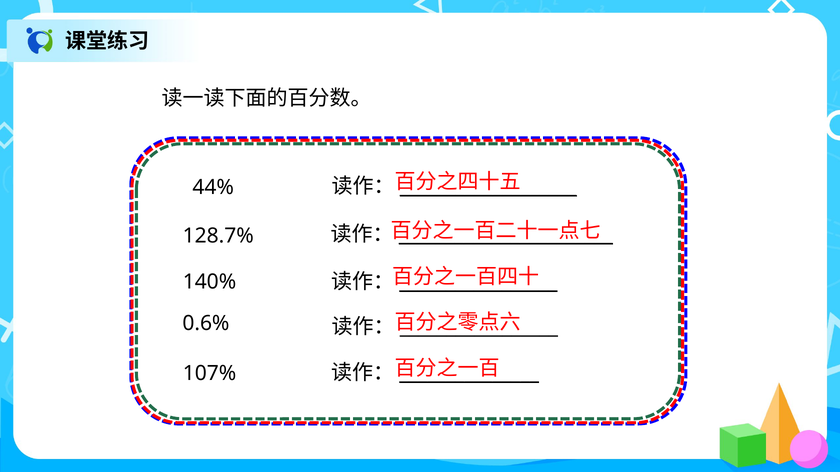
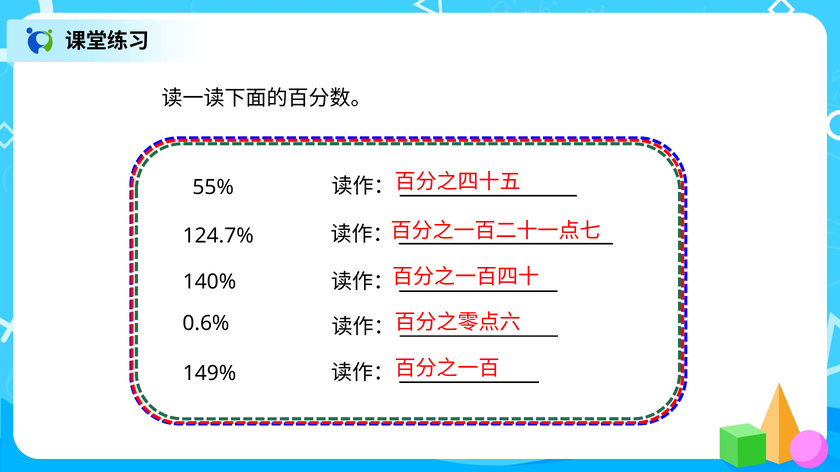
44%: 44% -> 55% (213, 187)
128.7%: 128.7% -> 124.7% (218, 236)
107%: 107% -> 149% (210, 374)
